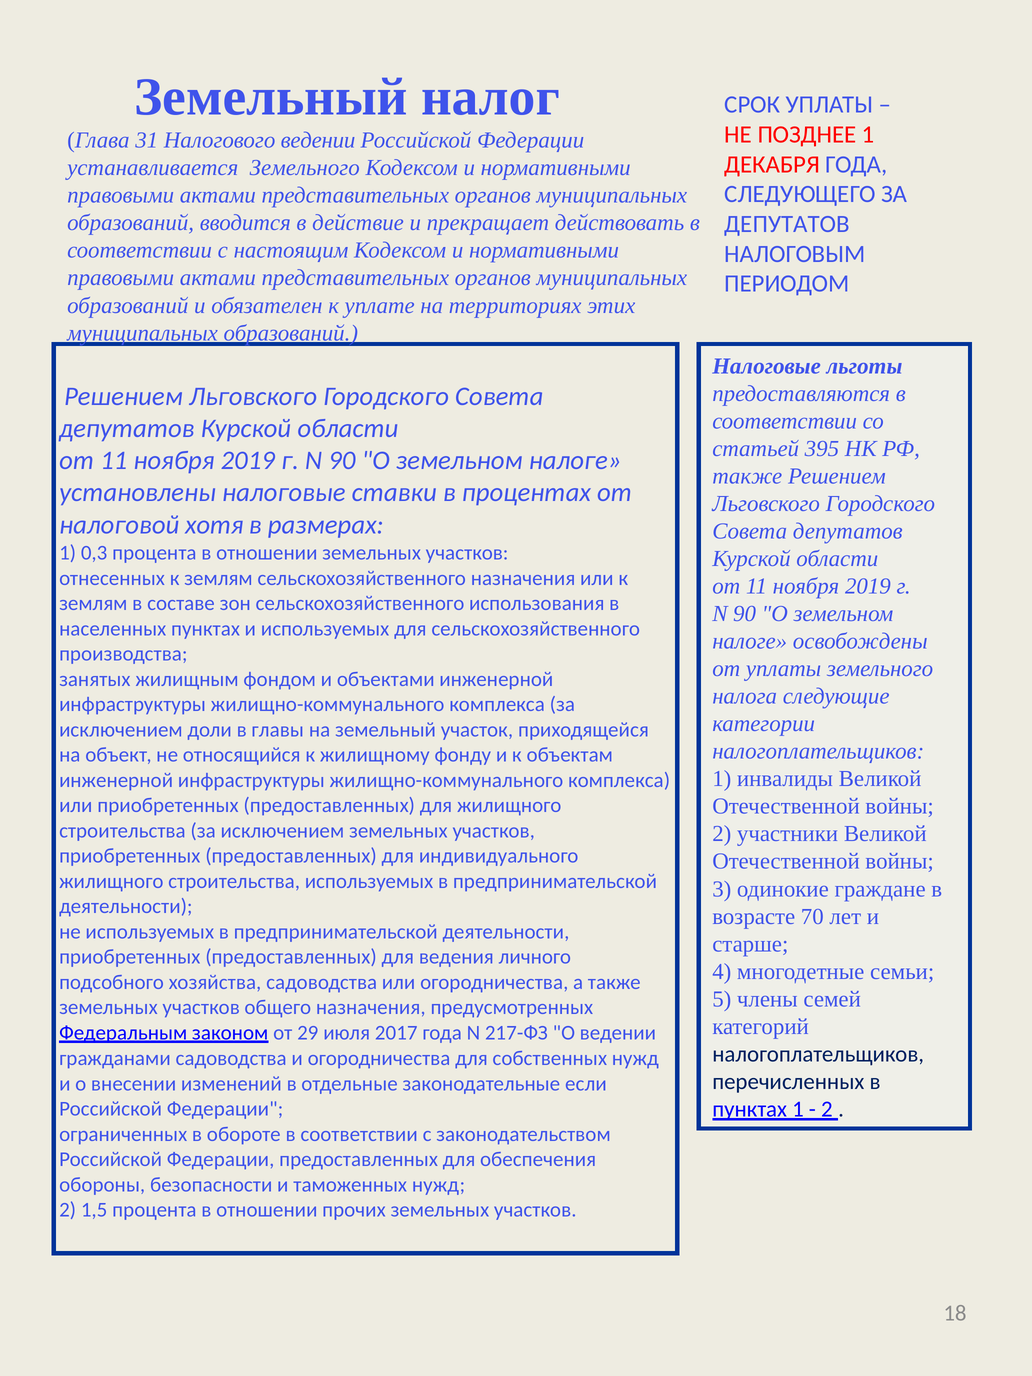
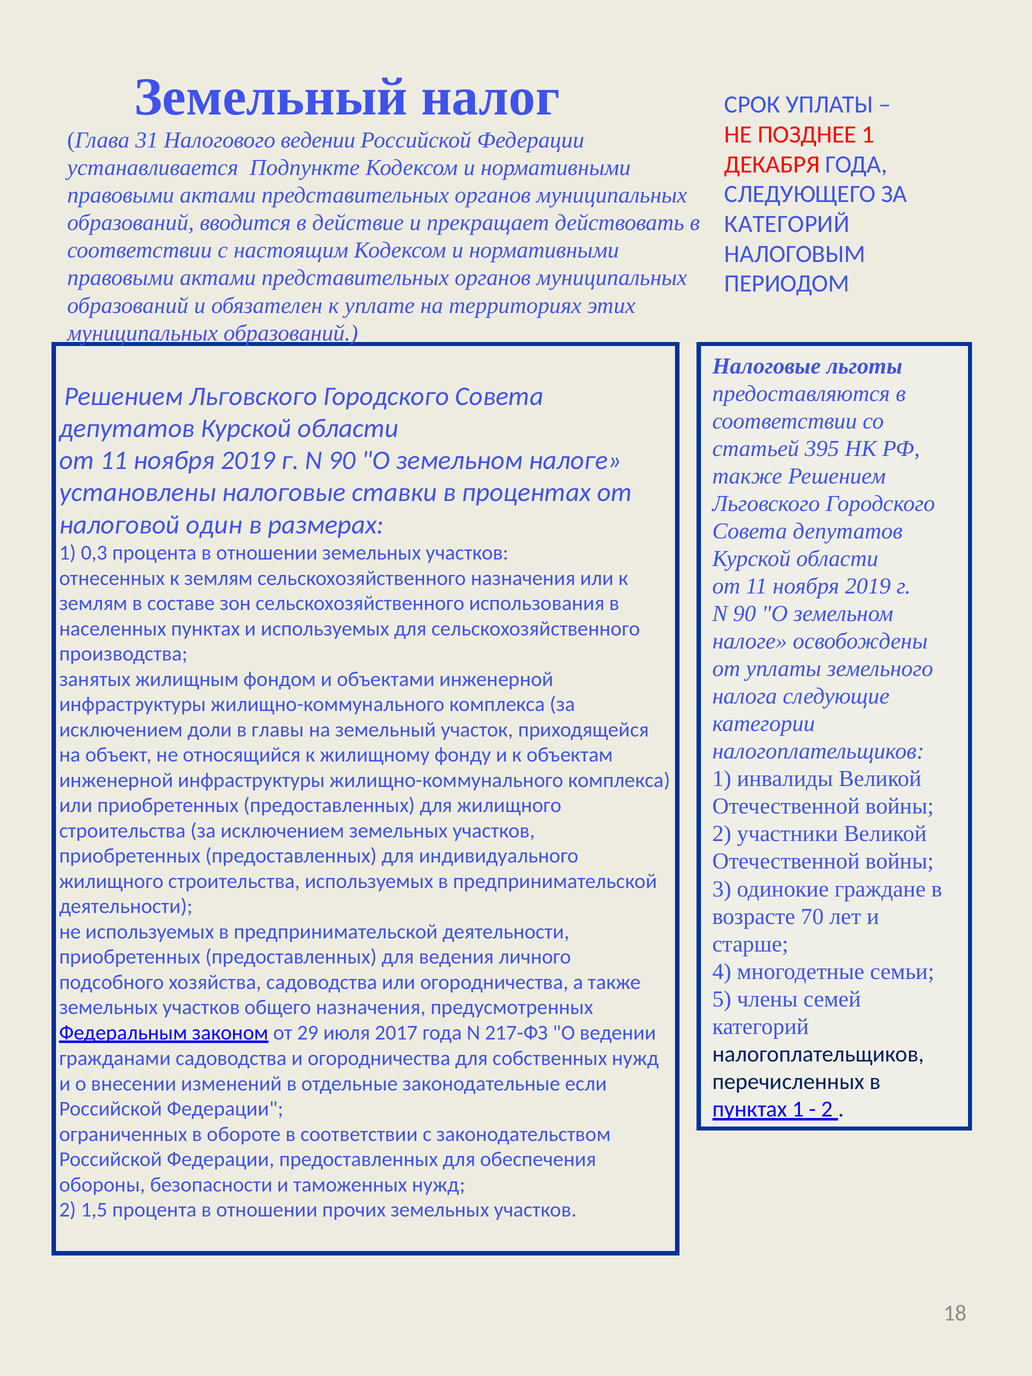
устанавливается Земельного: Земельного -> Подпункте (305, 168)
ДЕПУТАТОВ: ДЕПУТАТОВ -> КАТЕГОРИЙ (787, 224)
хотя: хотя -> один (214, 525)
